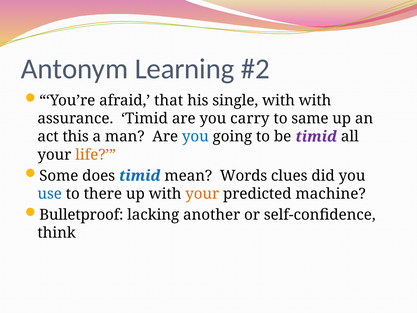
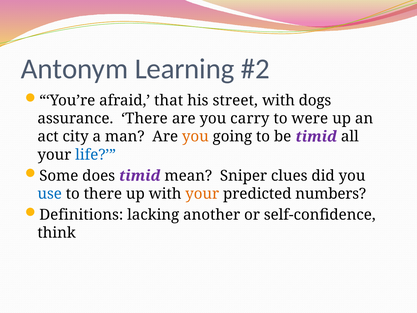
single: single -> street (235, 100)
with with: with -> dogs (315, 100)
assurance Timid: Timid -> There (144, 118)
same: same -> were (310, 118)
this: this -> city (76, 137)
you colour: blue -> orange (195, 137)
life colour: orange -> blue (96, 155)
timid colour: blue -> purple (140, 176)
Words: Words -> Sniper (244, 176)
machine: machine -> numbers (331, 194)
Bulletproof: Bulletproof -> Definitions (81, 215)
